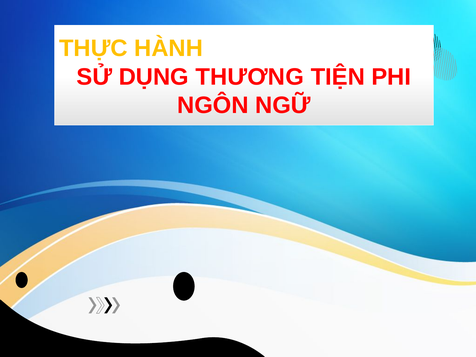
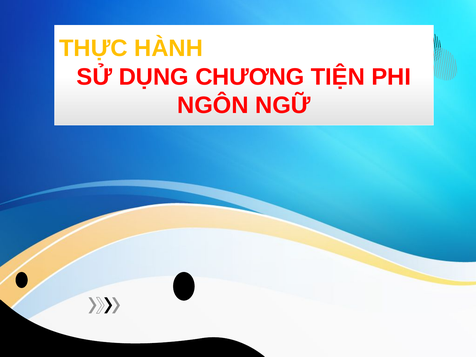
THƯƠNG: THƯƠNG -> CHƯƠNG (250, 77)
